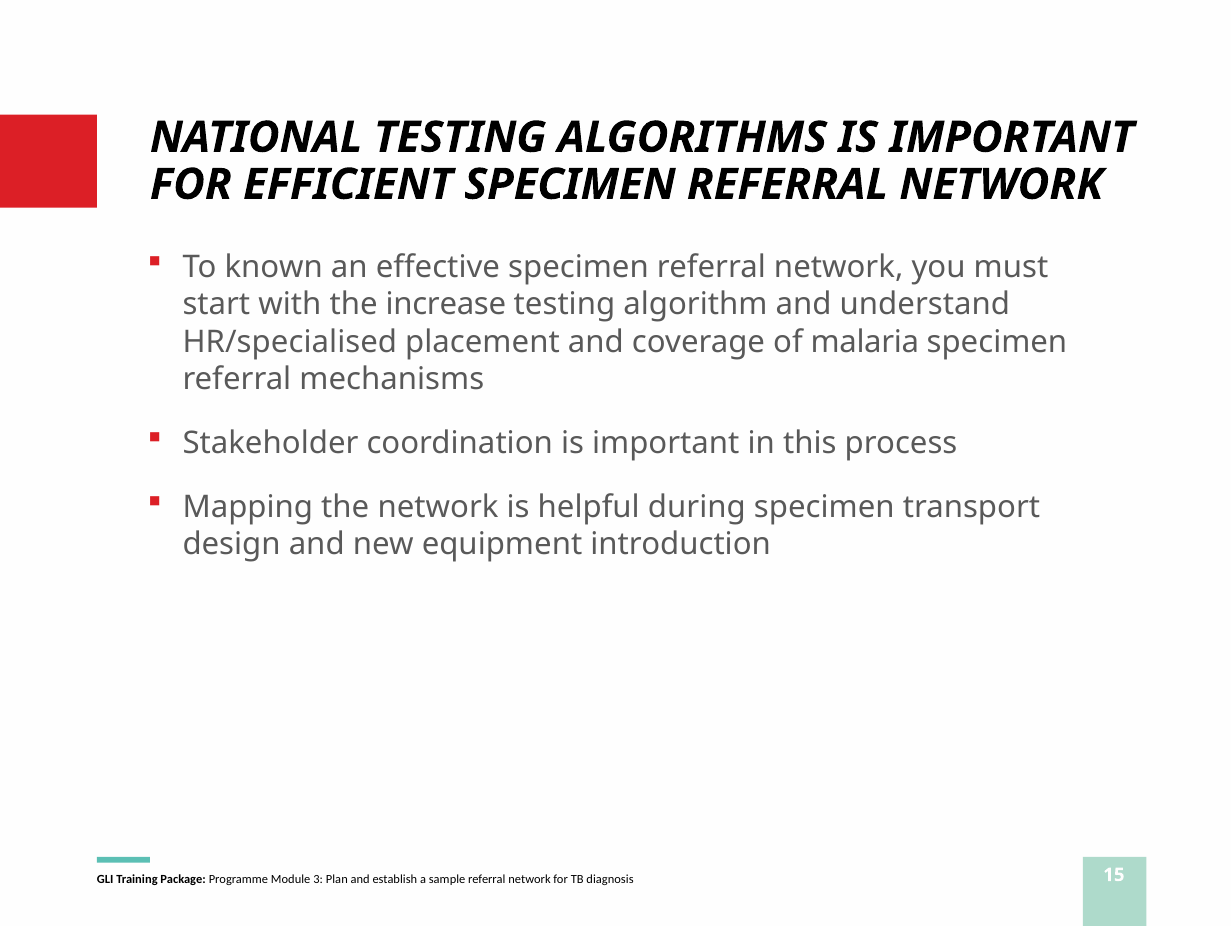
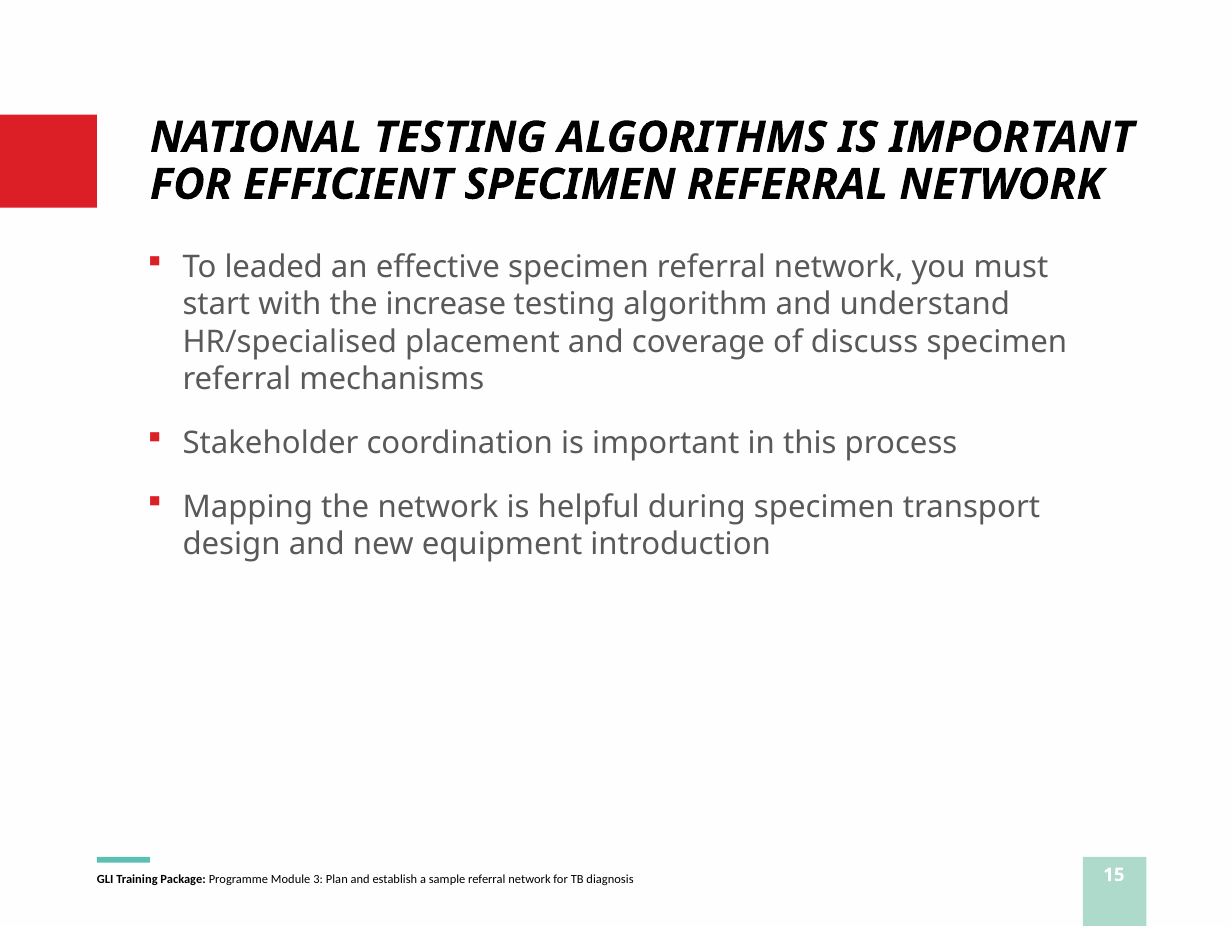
known: known -> leaded (274, 268)
malaria: malaria -> discuss (865, 342)
